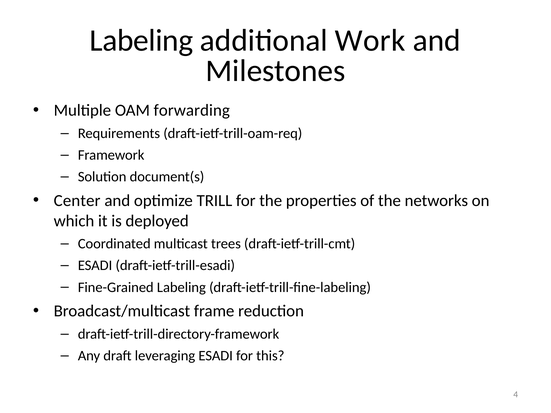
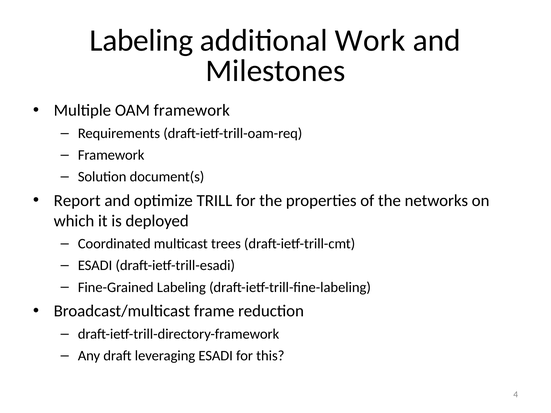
OAM forwarding: forwarding -> framework (192, 110)
Center: Center -> Report (77, 201)
